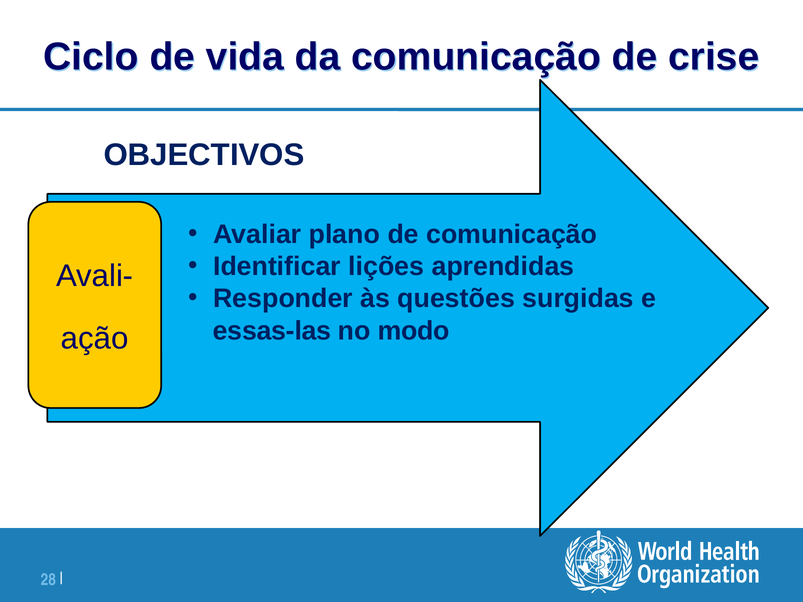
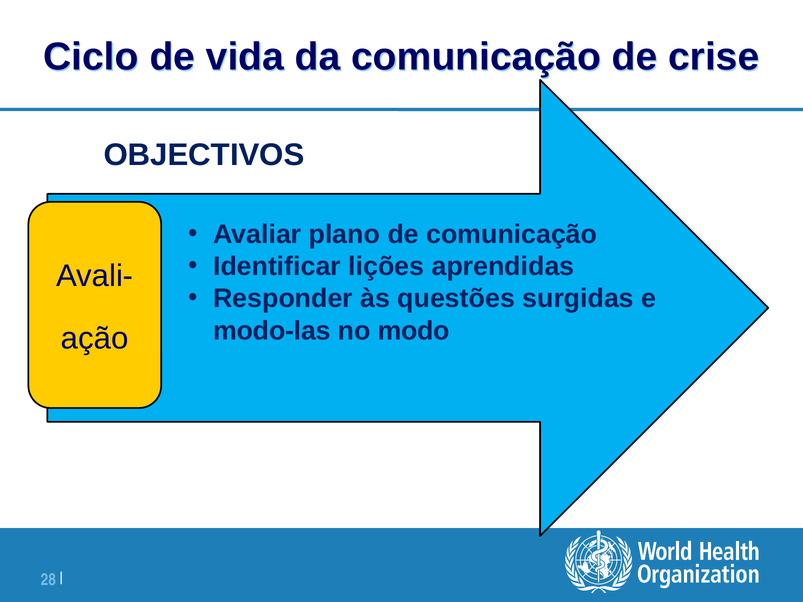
essas-las: essas-las -> modo-las (272, 331)
